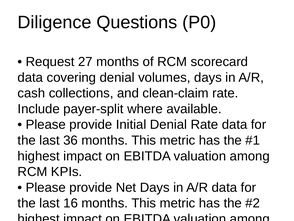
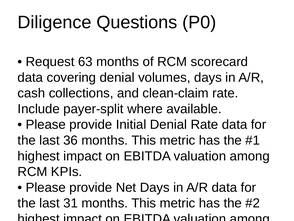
27: 27 -> 63 (85, 62)
16: 16 -> 31 (71, 203)
